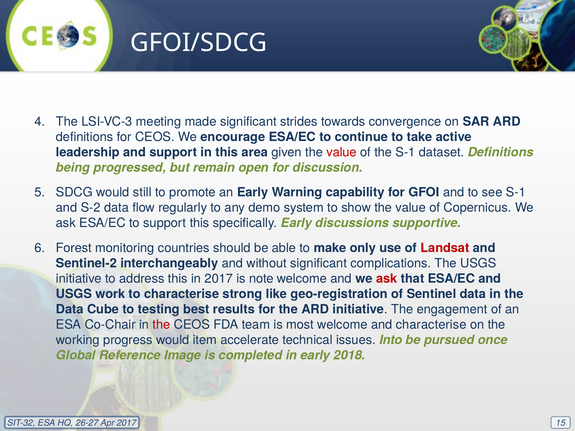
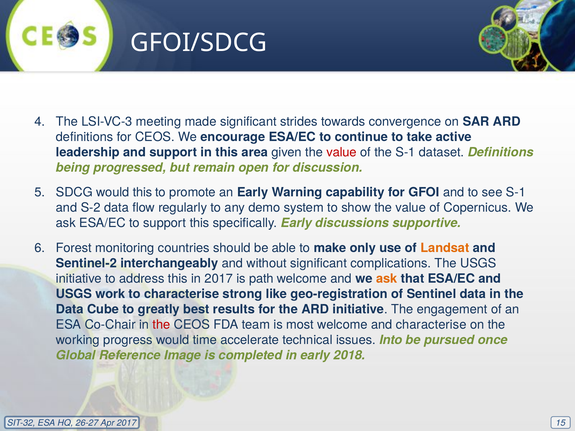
would still: still -> this (142, 192)
Landsat colour: red -> orange (445, 248)
note: note -> path (261, 279)
ask colour: red -> orange (387, 279)
testing: testing -> greatly (159, 309)
item: item -> time (205, 340)
